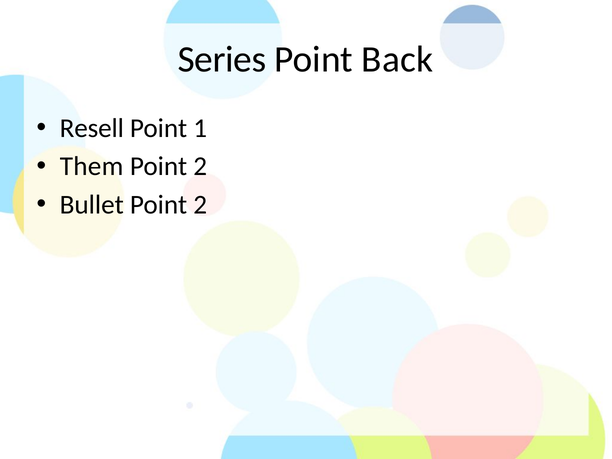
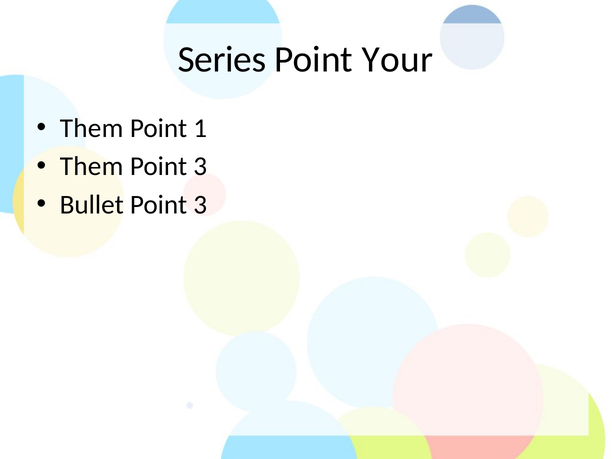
Back: Back -> Your (397, 59)
Resell: Resell -> Them (92, 128)
2: 2 -> 3 (200, 166)
Bullet Point 2: 2 -> 3 (200, 205)
